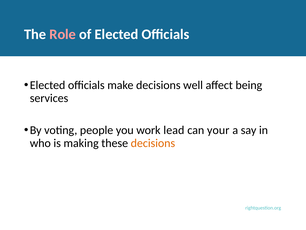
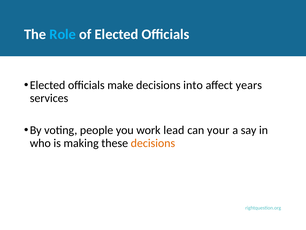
Role colour: pink -> light blue (63, 34)
well: well -> into (193, 85)
being: being -> years (249, 85)
